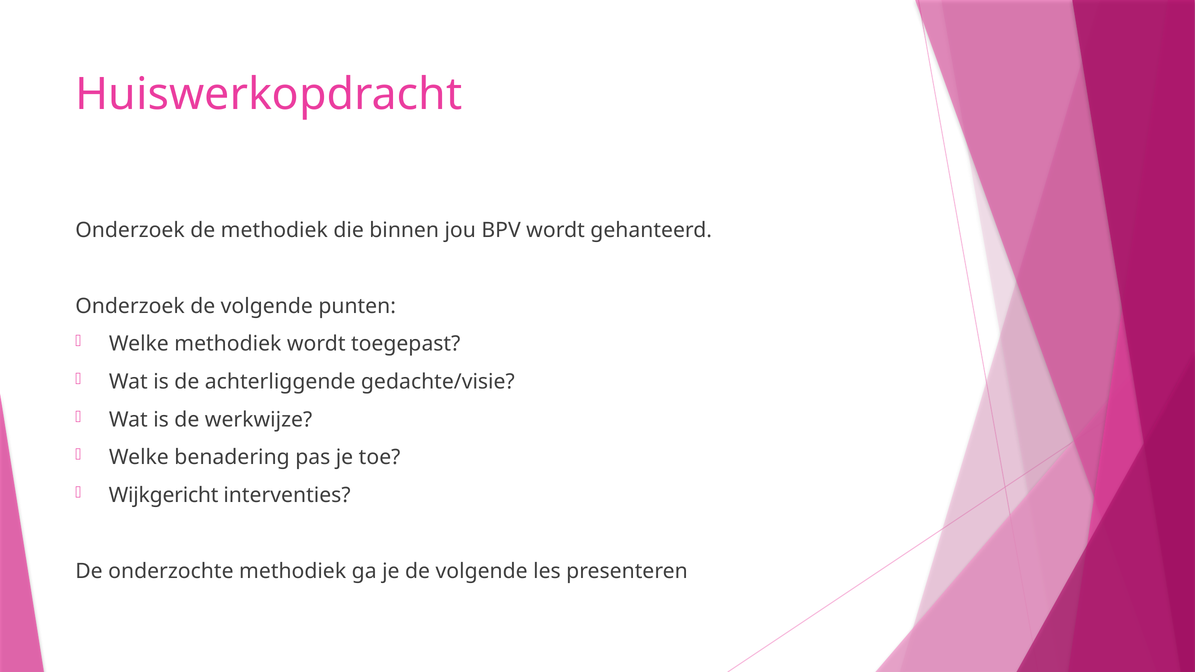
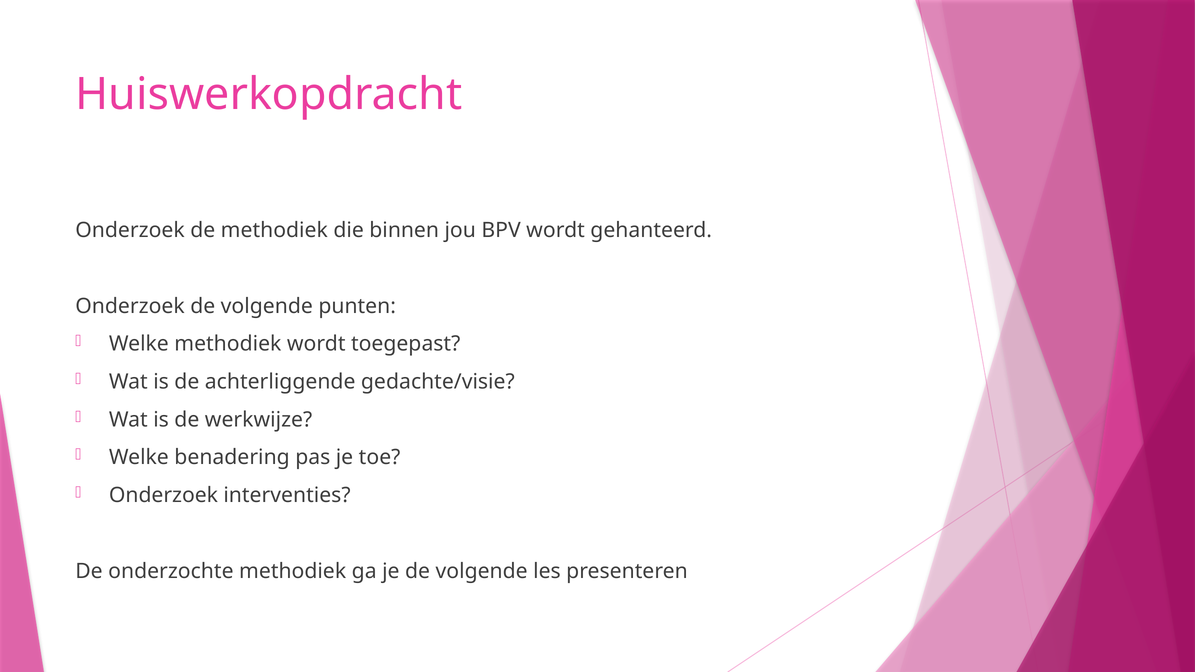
Wijkgericht: Wijkgericht -> Onderzoek (163, 495)
